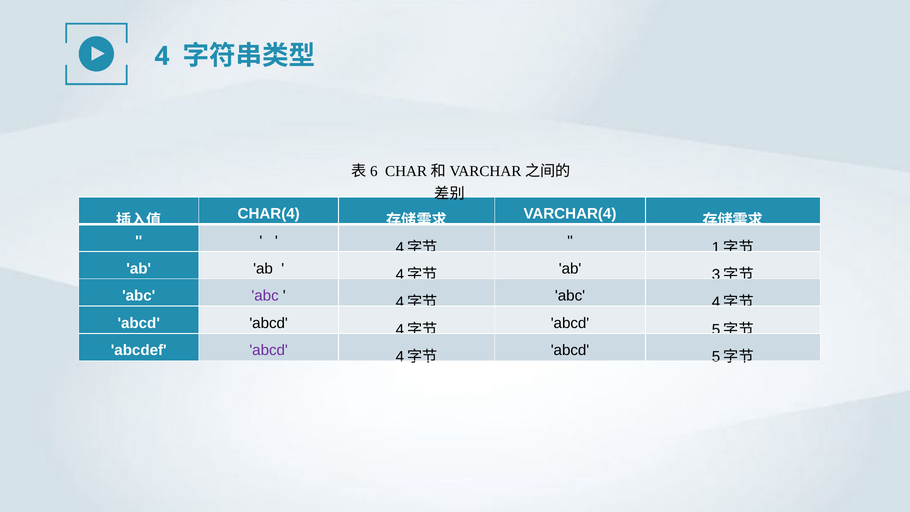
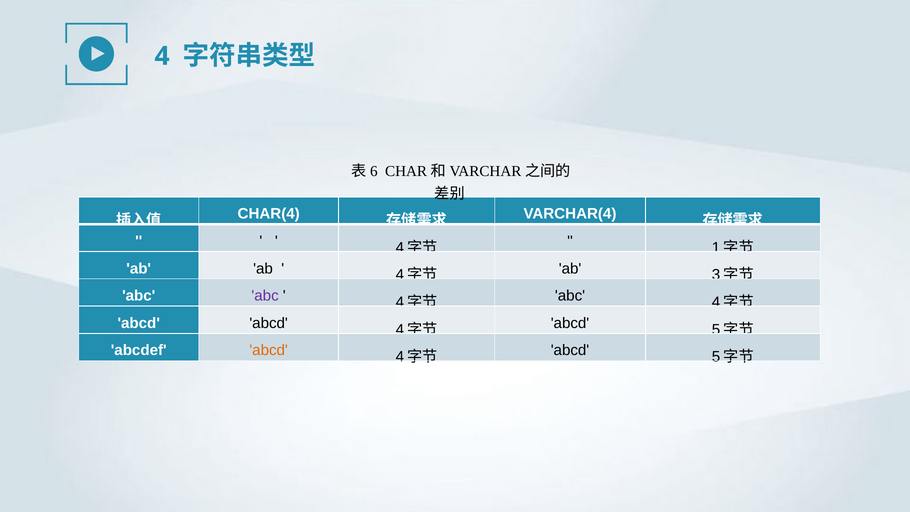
abcd colour: purple -> orange (269, 350)
